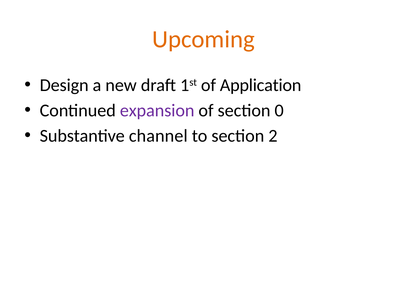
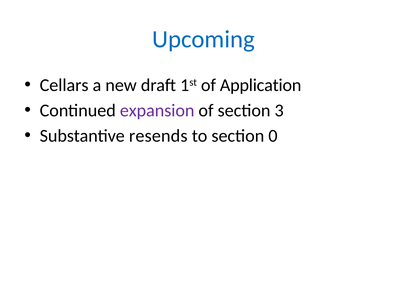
Upcoming colour: orange -> blue (203, 39)
Design: Design -> Cellars (64, 85)
0: 0 -> 3 (279, 111)
channel: channel -> resends (158, 136)
2: 2 -> 0 (273, 136)
